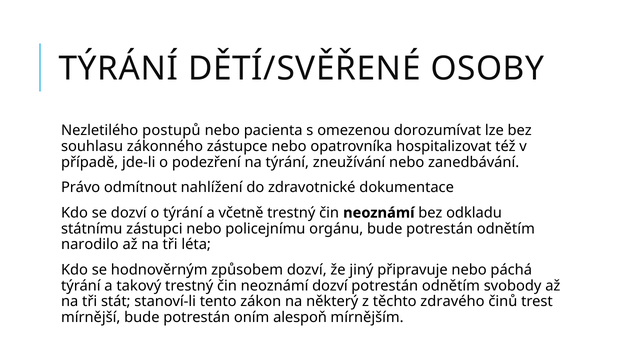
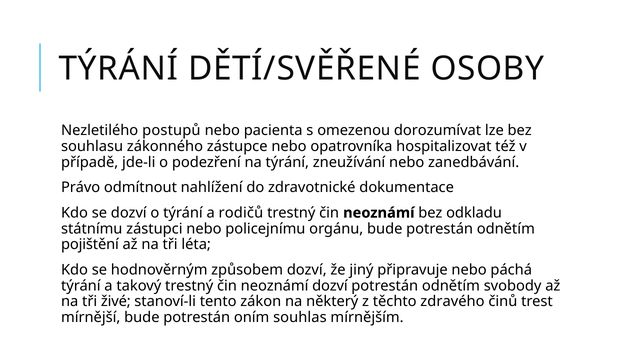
včetně: včetně -> rodičů (241, 213)
narodilo: narodilo -> pojištění (90, 244)
stát: stát -> živé (116, 301)
alespoň: alespoň -> souhlas (300, 317)
